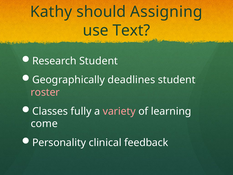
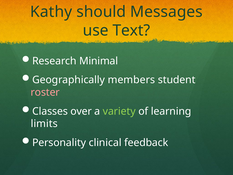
Assigning: Assigning -> Messages (166, 12)
Research Student: Student -> Minimal (99, 61)
deadlines: deadlines -> members (131, 80)
fully: fully -> over (81, 111)
variety colour: pink -> light green (119, 111)
come: come -> limits (44, 124)
